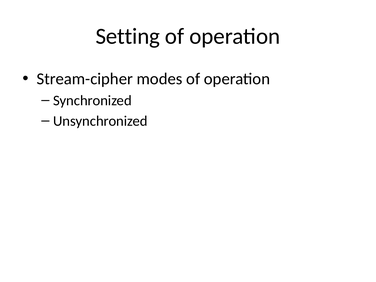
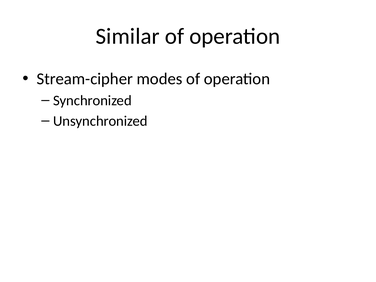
Setting: Setting -> Similar (128, 36)
